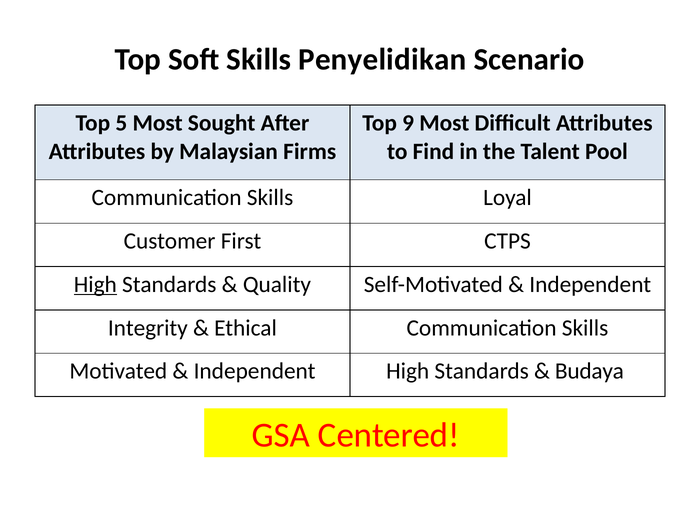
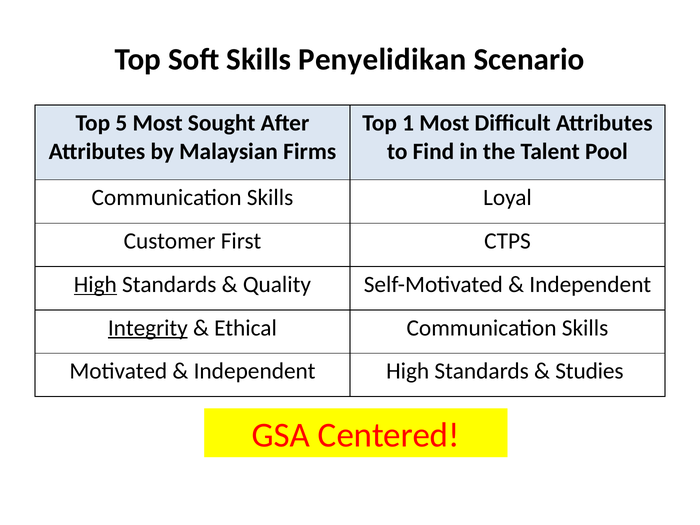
9: 9 -> 1 (408, 123)
Integrity underline: none -> present (148, 328)
Budaya: Budaya -> Studies (589, 371)
